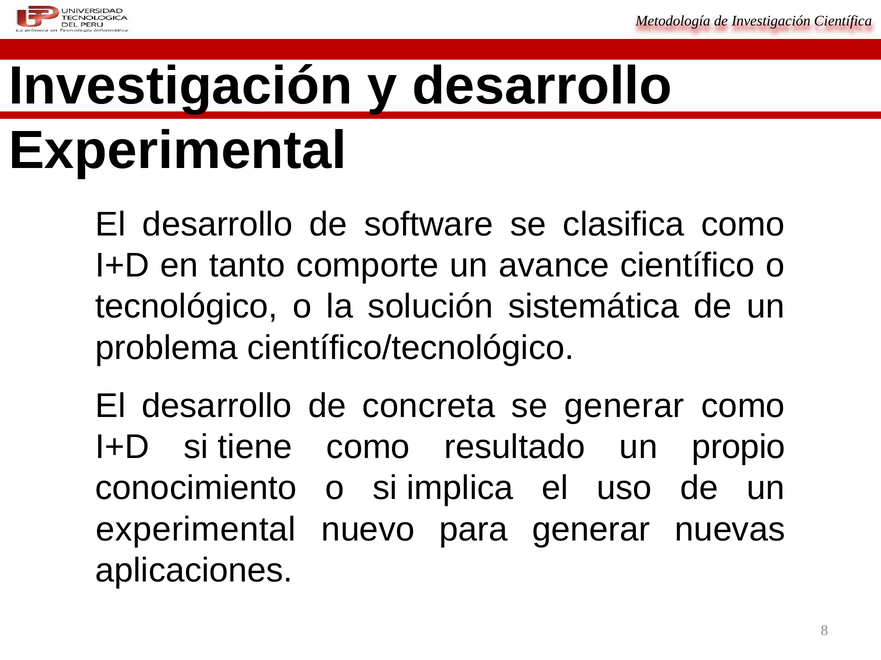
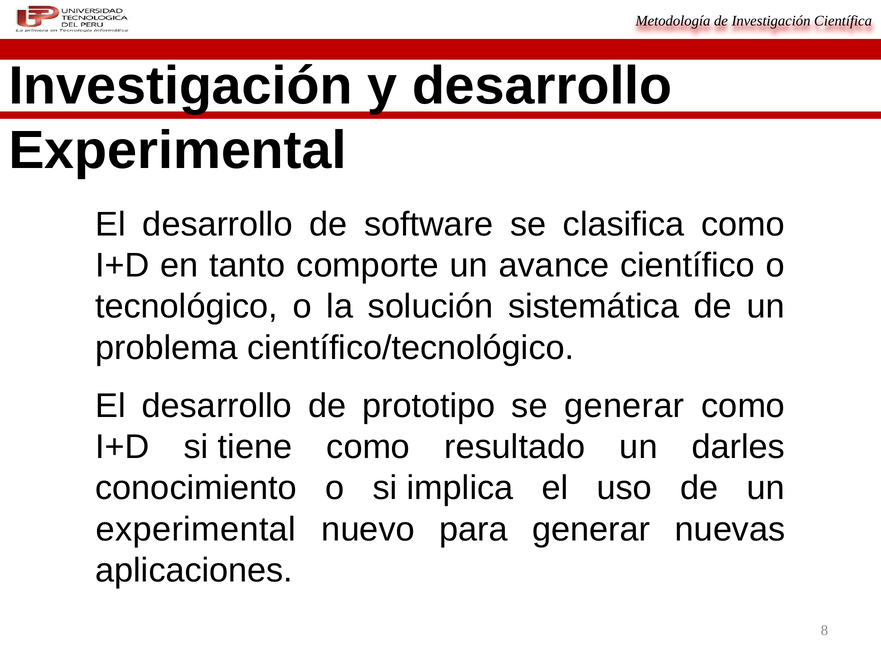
concreta: concreta -> prototipo (429, 406)
propio: propio -> darles (738, 448)
